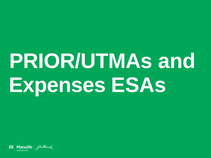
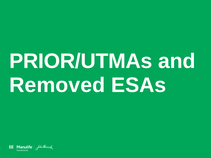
Expenses: Expenses -> Removed (57, 85)
